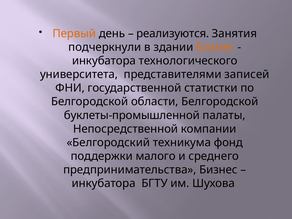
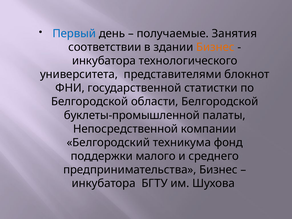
Первый colour: orange -> blue (74, 33)
реализуются: реализуются -> получаемые (173, 33)
подчеркнули: подчеркнули -> соответствии (105, 47)
записей: записей -> блокнот (247, 74)
